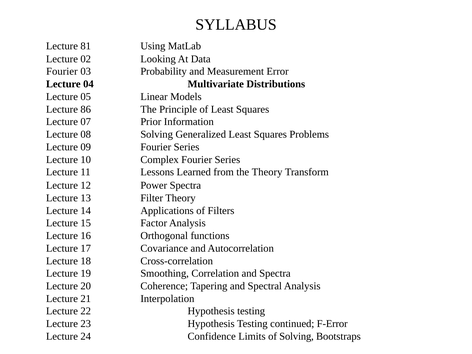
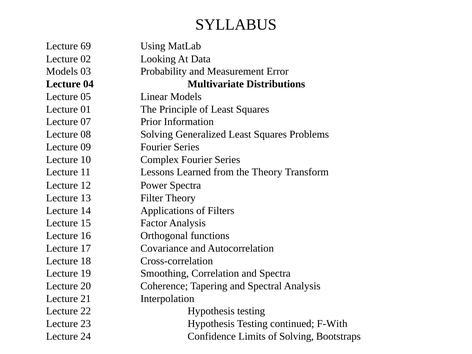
81: 81 -> 69 (86, 46)
Fourier: Fourier -> Models (62, 72)
86: 86 -> 01 (86, 109)
F-Error: F-Error -> F-With (332, 324)
